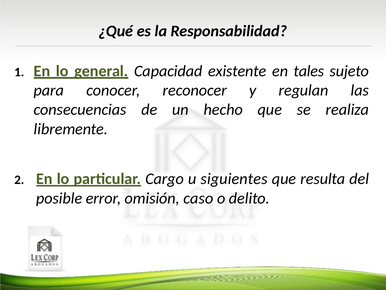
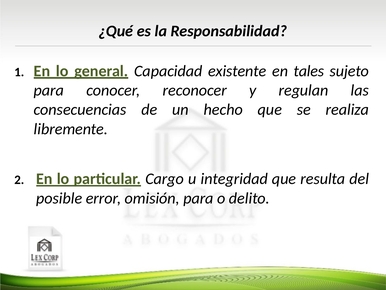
siguientes: siguientes -> integridad (234, 179)
omisión caso: caso -> para (198, 198)
